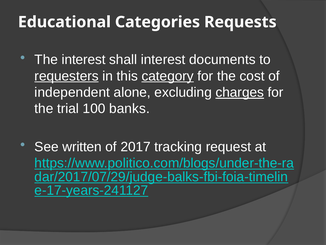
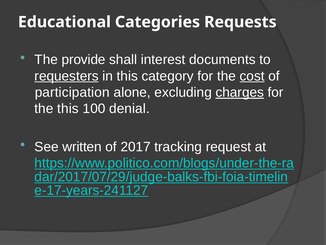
The interest: interest -> provide (84, 60)
category underline: present -> none (168, 76)
cost underline: none -> present (252, 76)
independent: independent -> participation (72, 92)
the trial: trial -> this (68, 109)
banks: banks -> denial (129, 109)
